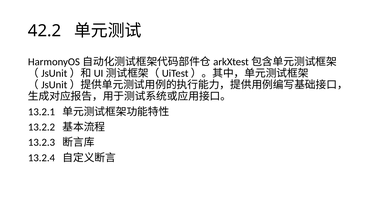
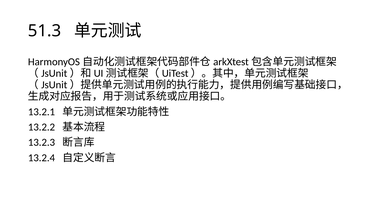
42.2: 42.2 -> 51.3 (45, 31)
